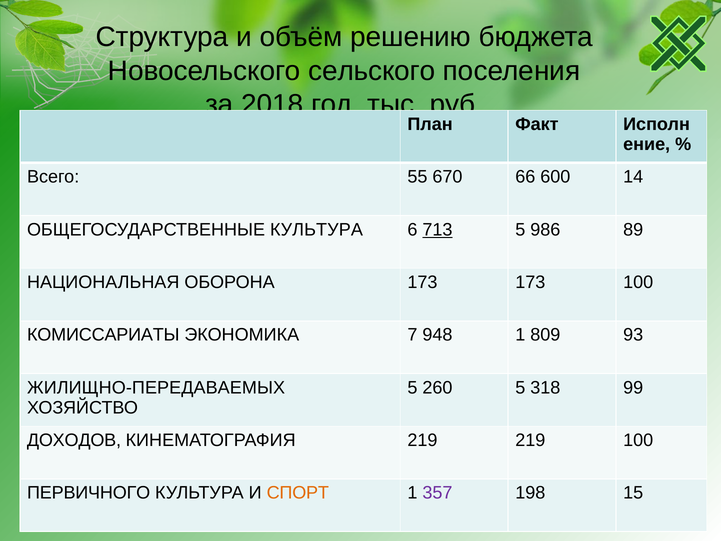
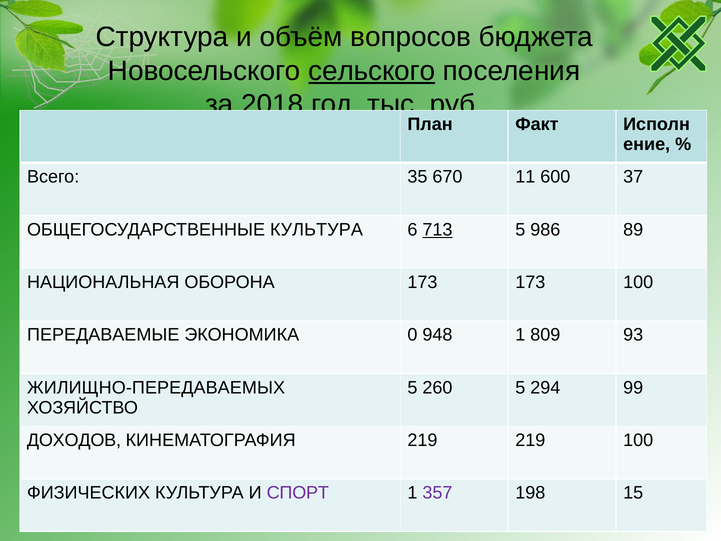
решению: решению -> вопросов (411, 37)
сельского underline: none -> present (372, 71)
55: 55 -> 35 (417, 177)
66: 66 -> 11 (525, 177)
14: 14 -> 37 (633, 177)
КОМИССАРИАТЫ: КОМИССАРИАТЫ -> ПЕРЕДАВАЕМЫЕ (103, 335)
7: 7 -> 0 (412, 335)
318: 318 -> 294 (545, 387)
ПЕРВИЧНОГО: ПЕРВИЧНОГО -> ФИЗИЧЕСКИХ (89, 493)
СПОРТ colour: orange -> purple (298, 493)
